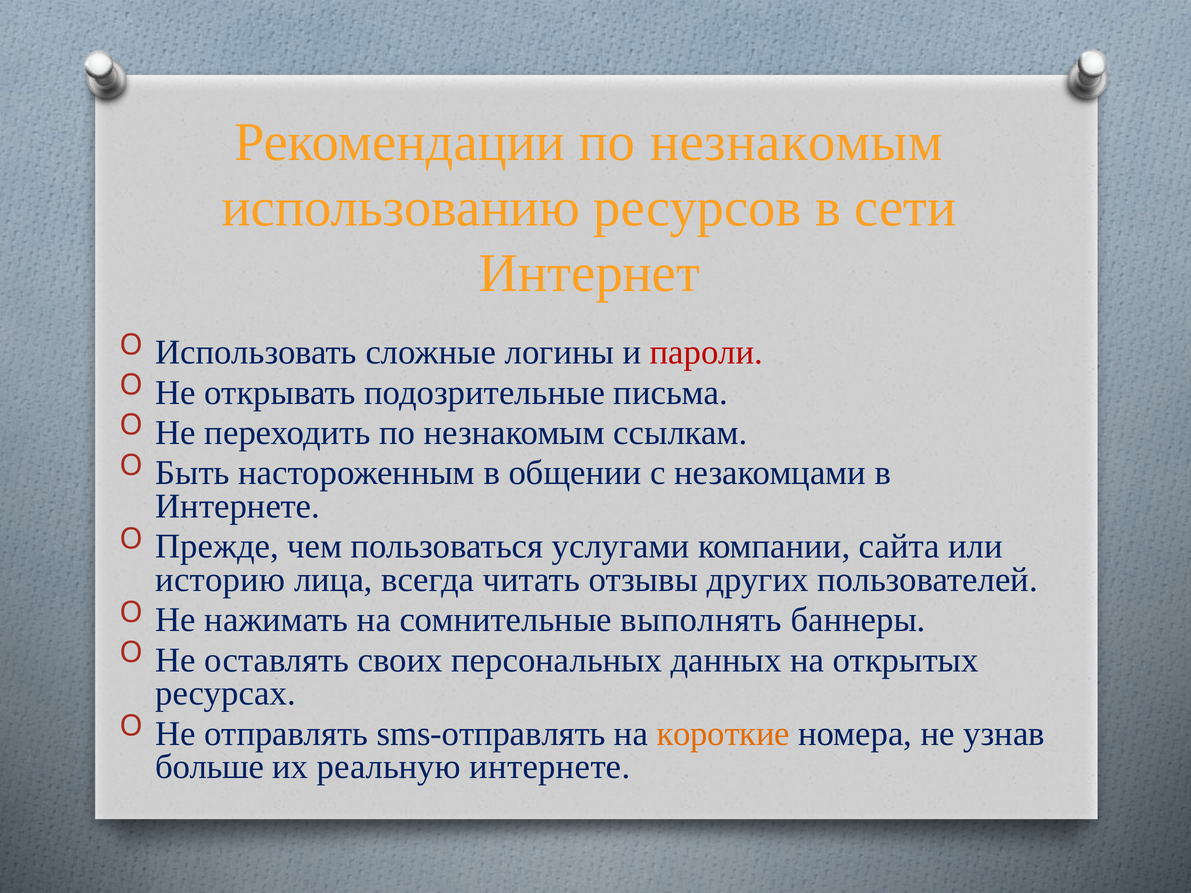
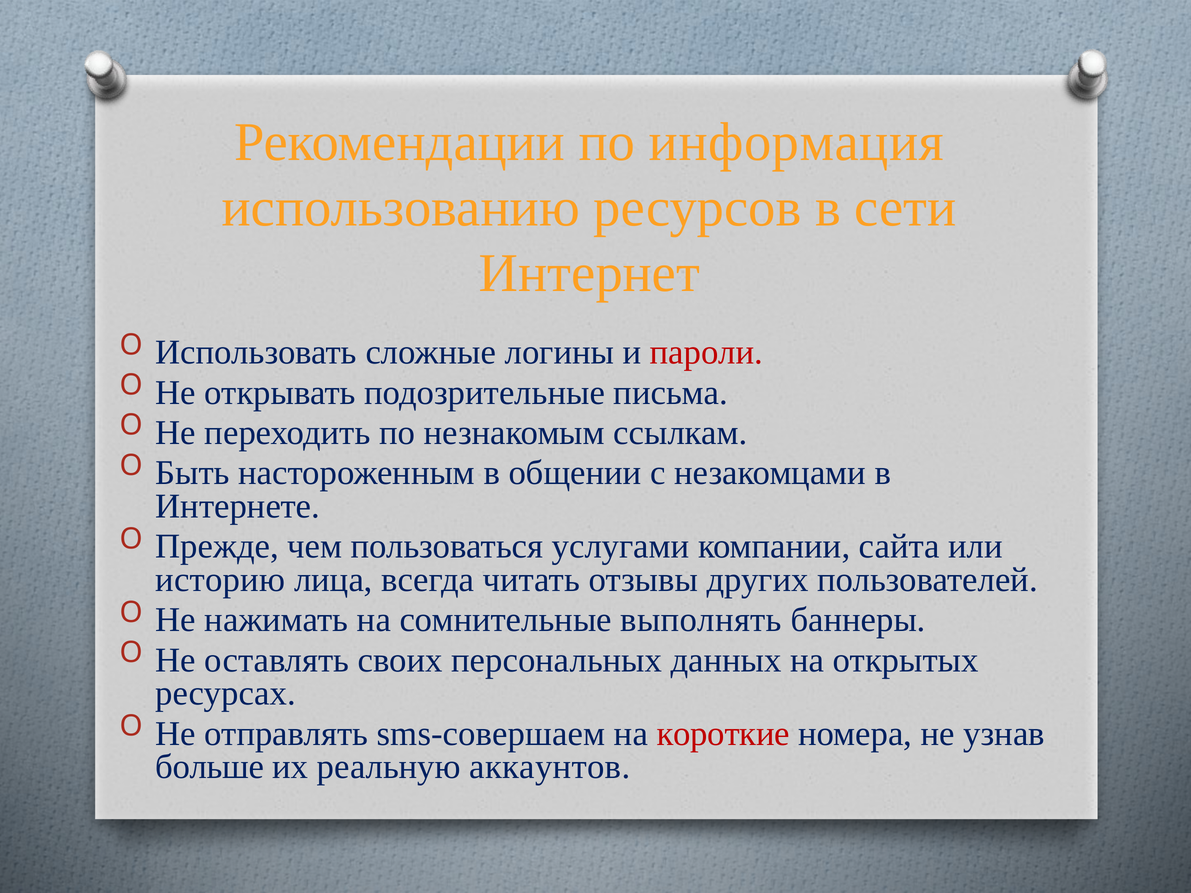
Рекомендации по незнакомым: незнакомым -> информация (796, 142)
sms-отправлять: sms-отправлять -> sms-совершаем (491, 734)
короткие colour: orange -> red (723, 734)
реальную интернете: интернете -> аккаунтов (550, 767)
